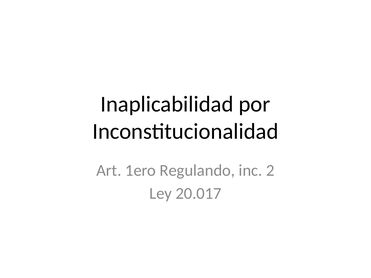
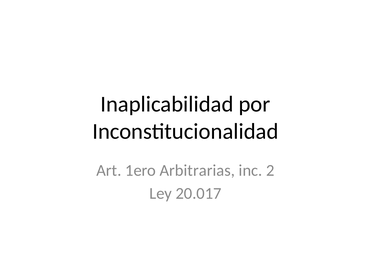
Regulando: Regulando -> Arbitrarias (197, 171)
